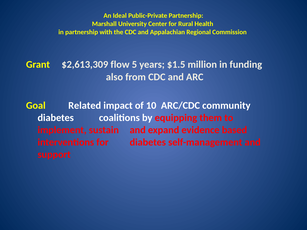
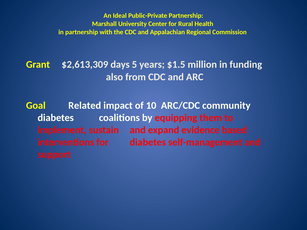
flow: flow -> days (120, 65)
